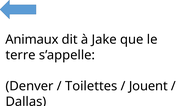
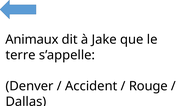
Toilettes: Toilettes -> Accident (91, 86)
Jouent: Jouent -> Rouge (148, 86)
